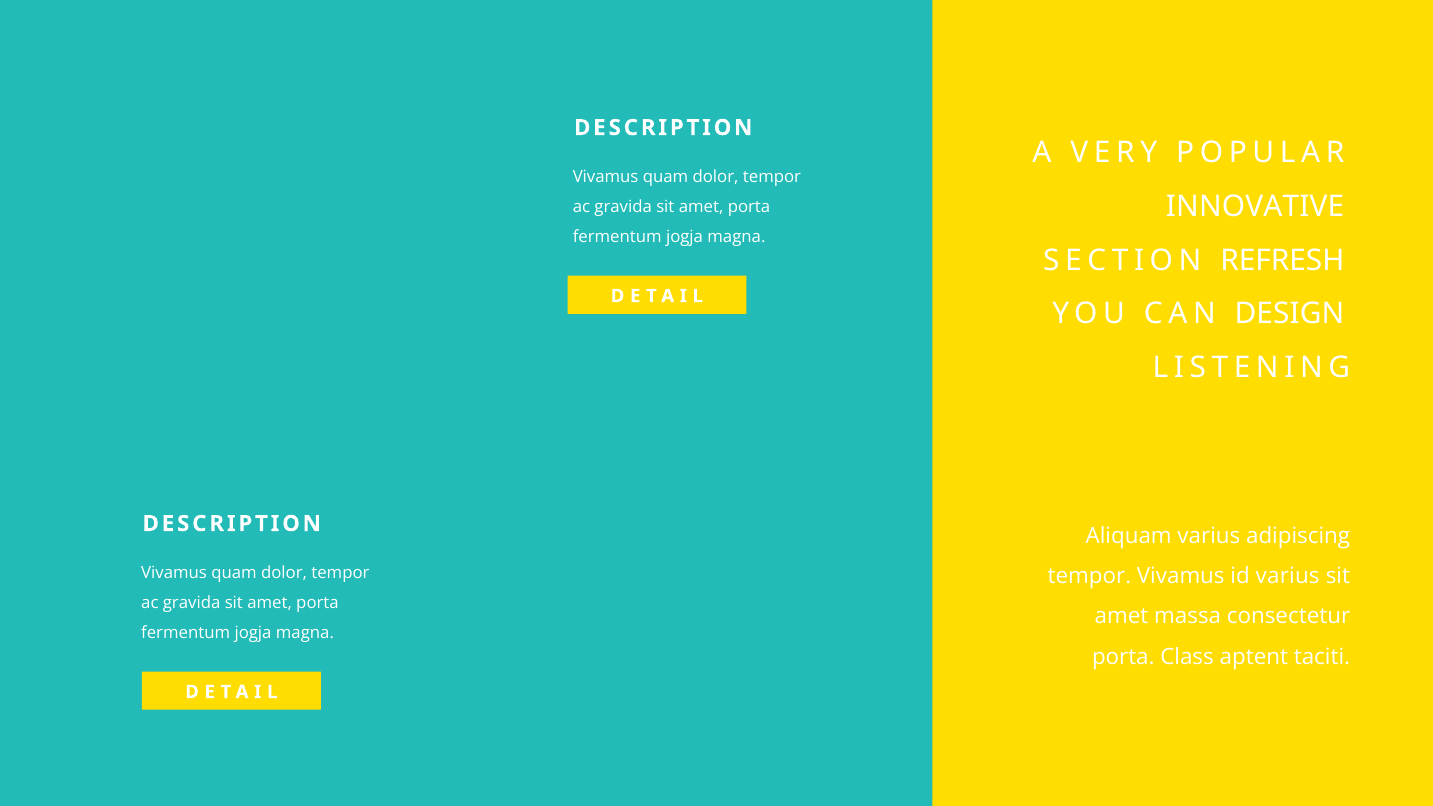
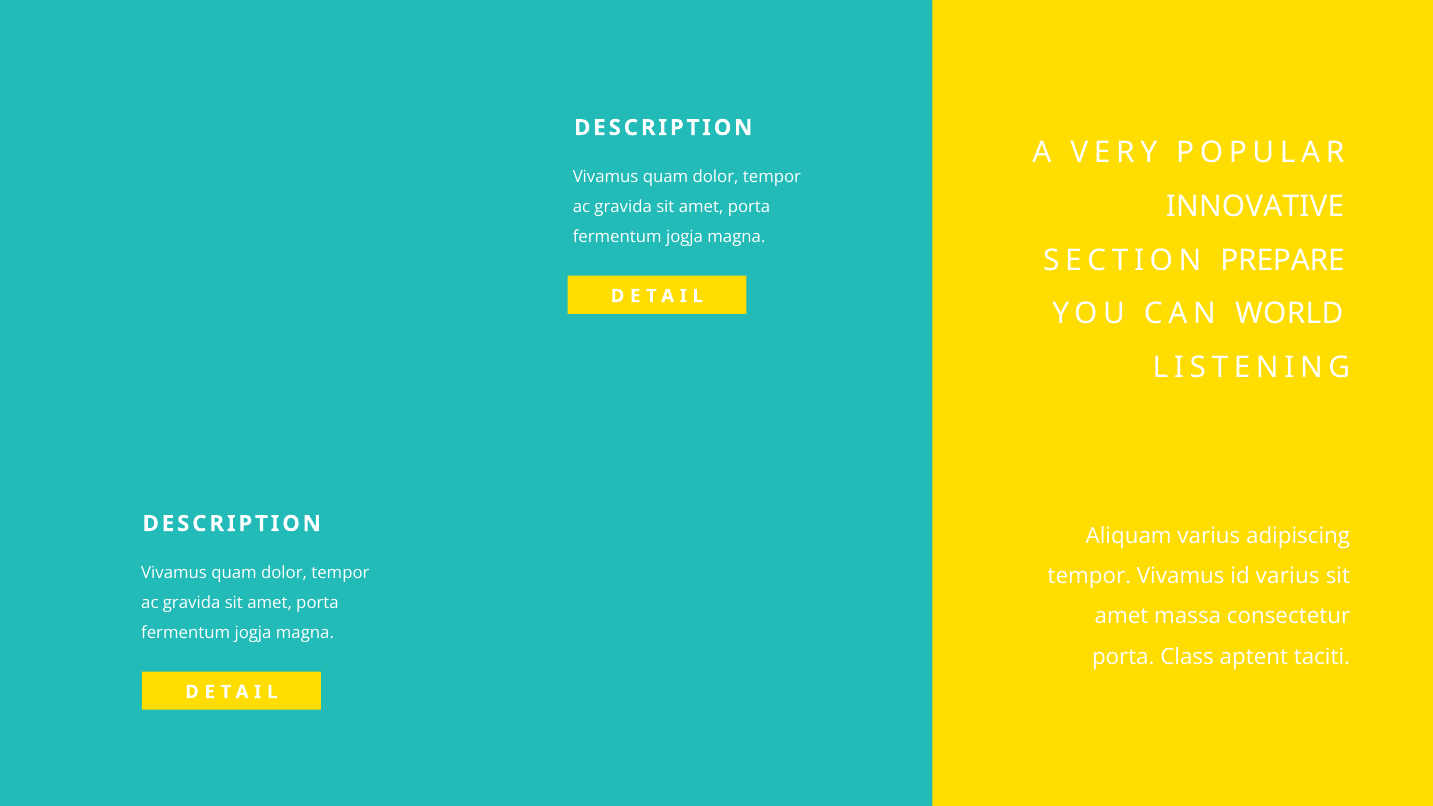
REFRESH: REFRESH -> PREPARE (1282, 260)
DESIGN: DESIGN -> WORLD (1289, 314)
